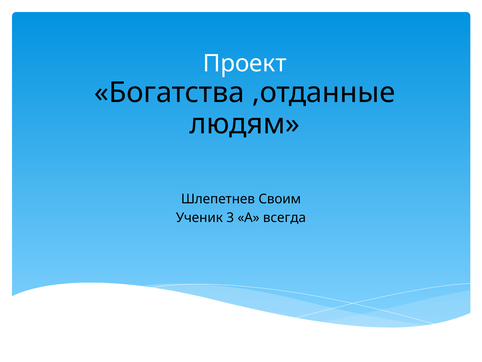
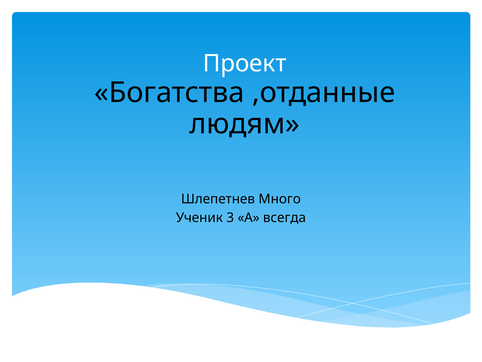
Своим: Своим -> Много (280, 199)
